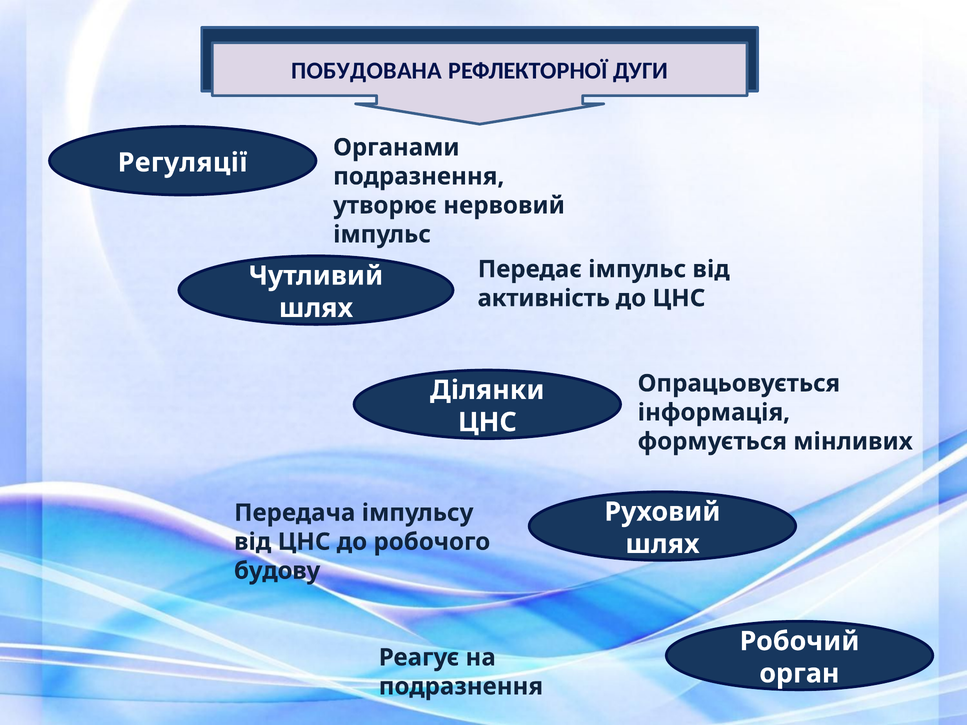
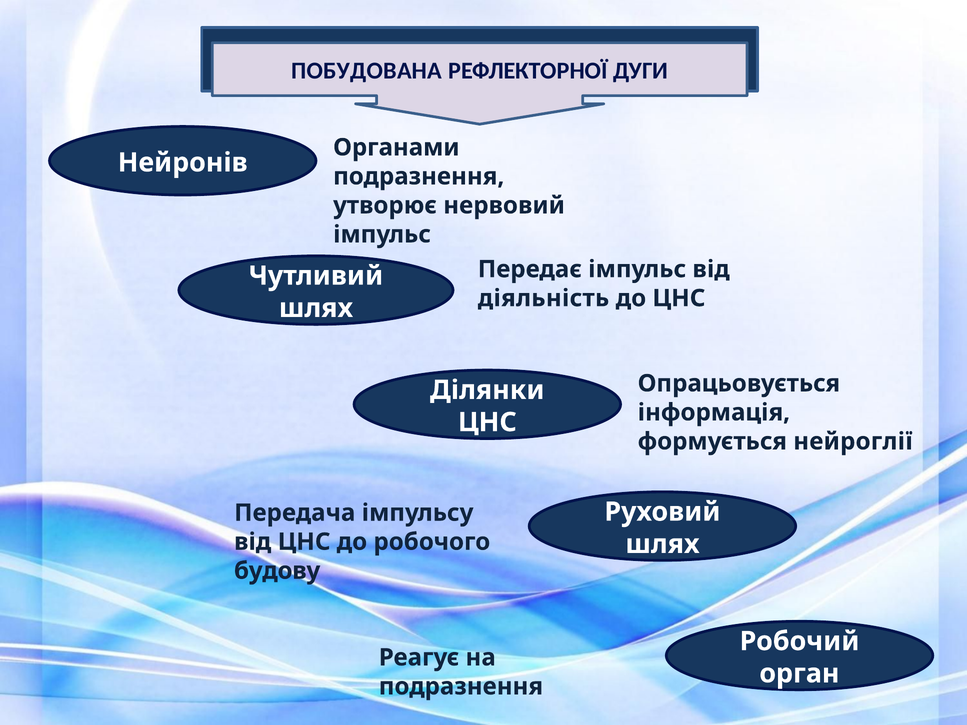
Регуляції: Регуляції -> Нейронів (183, 163)
активність: активність -> діяльність (544, 298)
мінливих: мінливих -> нейроглії (853, 442)
